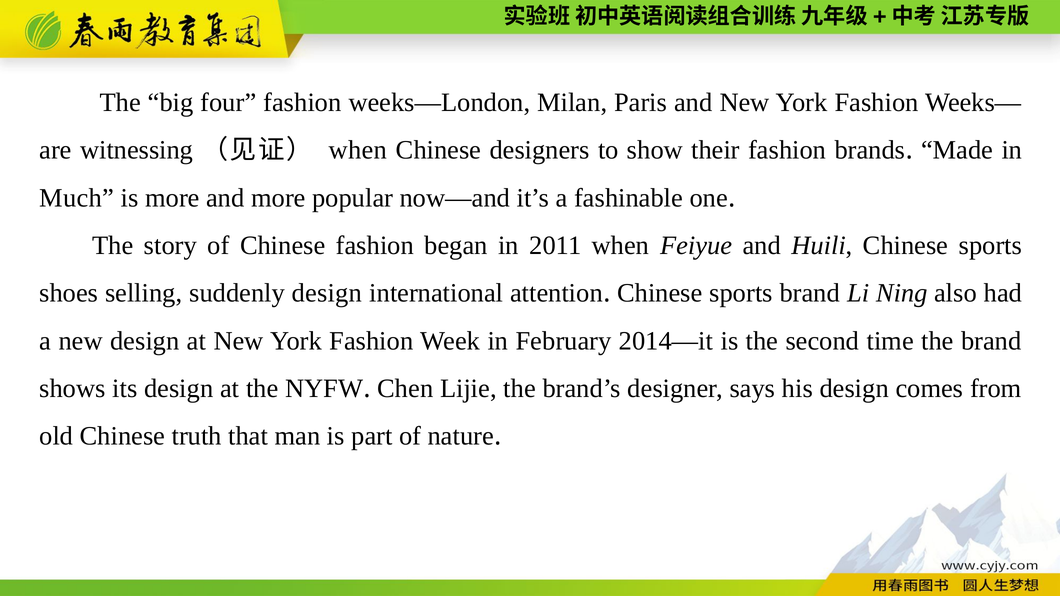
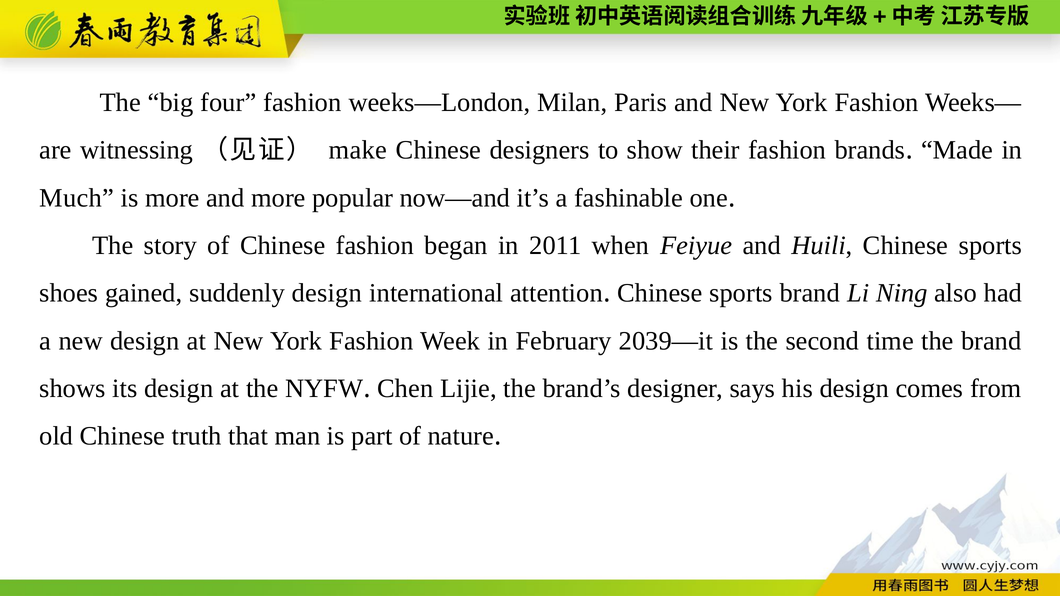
when: when -> make (358, 150)
selling: selling -> gained (144, 293)
2014—it: 2014—it -> 2039—it (666, 341)
